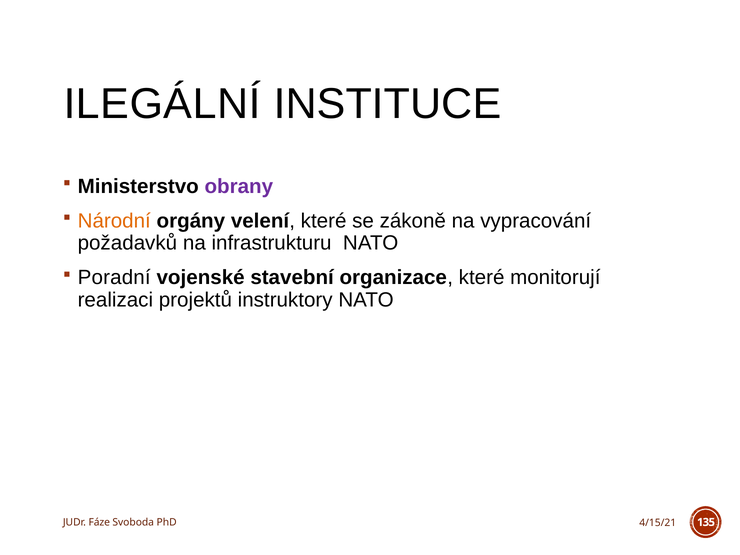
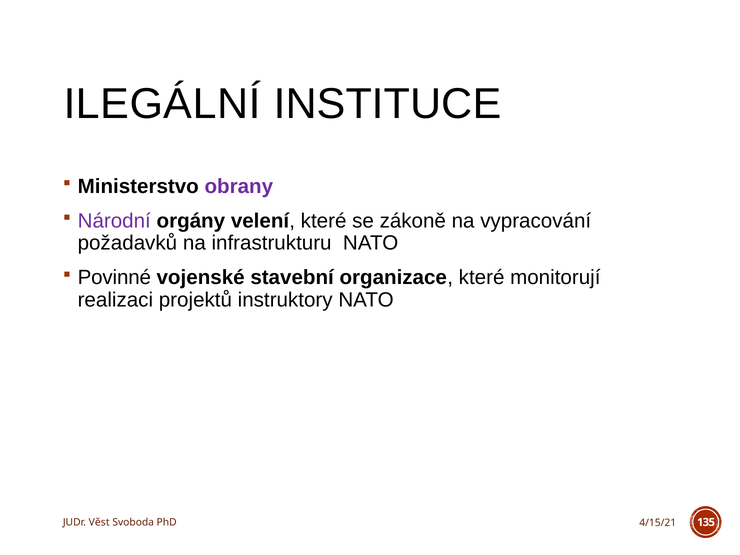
Národní colour: orange -> purple (114, 221)
Poradní: Poradní -> Povinné (114, 278)
Fáze: Fáze -> Věst (99, 522)
